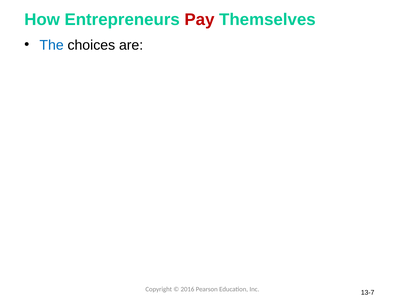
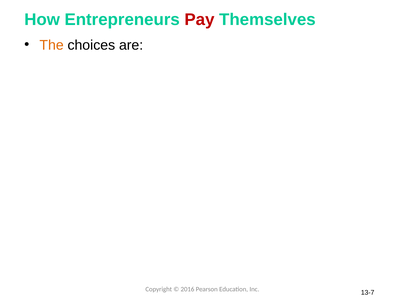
The colour: blue -> orange (52, 45)
